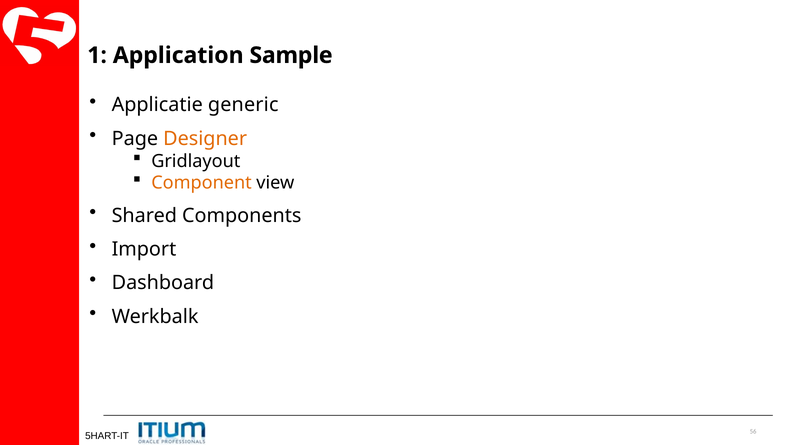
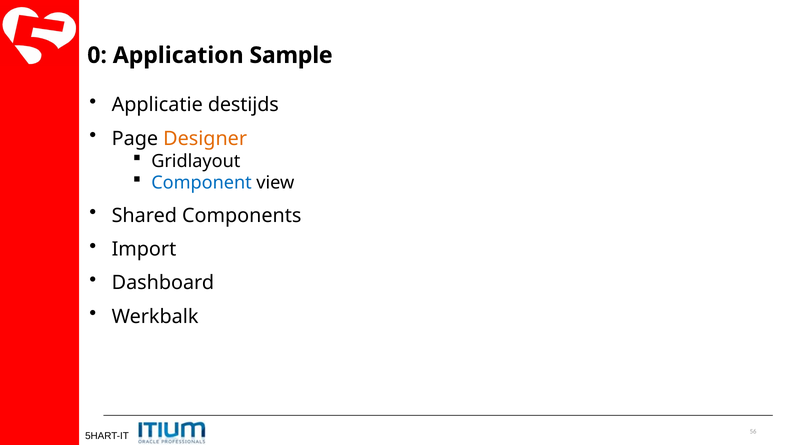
1: 1 -> 0 (97, 55)
generic: generic -> destijds (243, 105)
Component colour: orange -> blue (202, 183)
